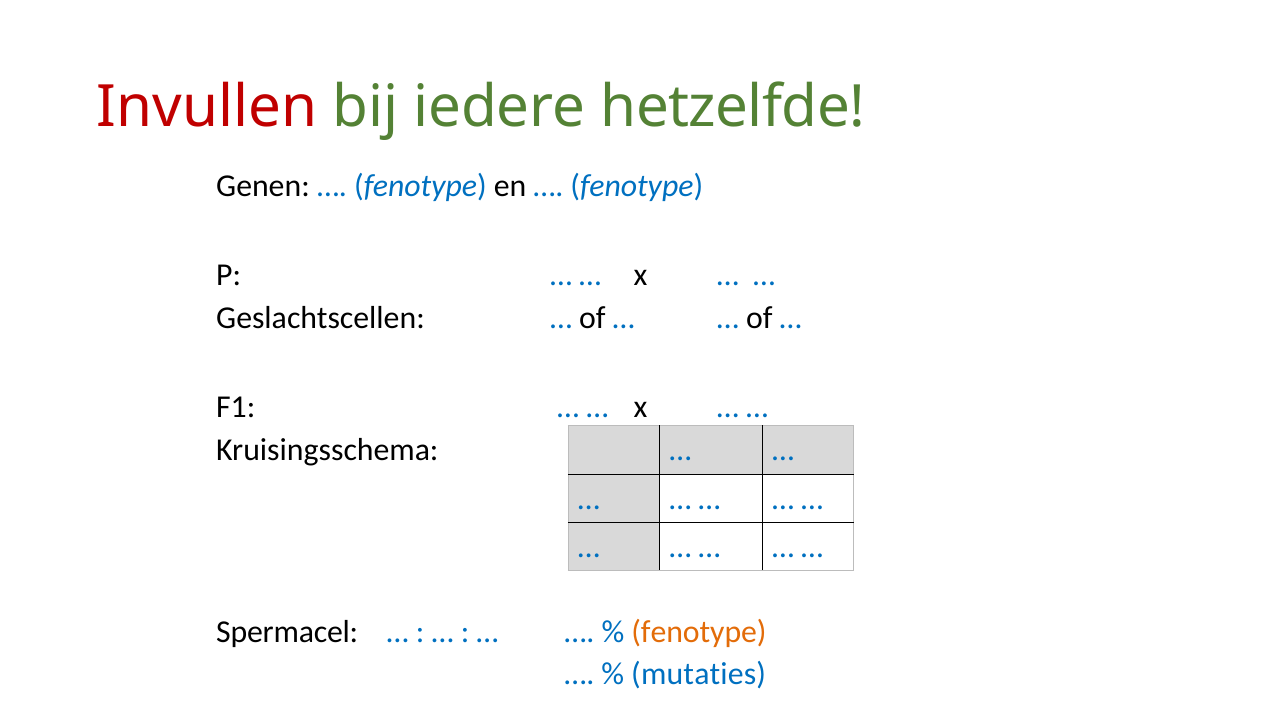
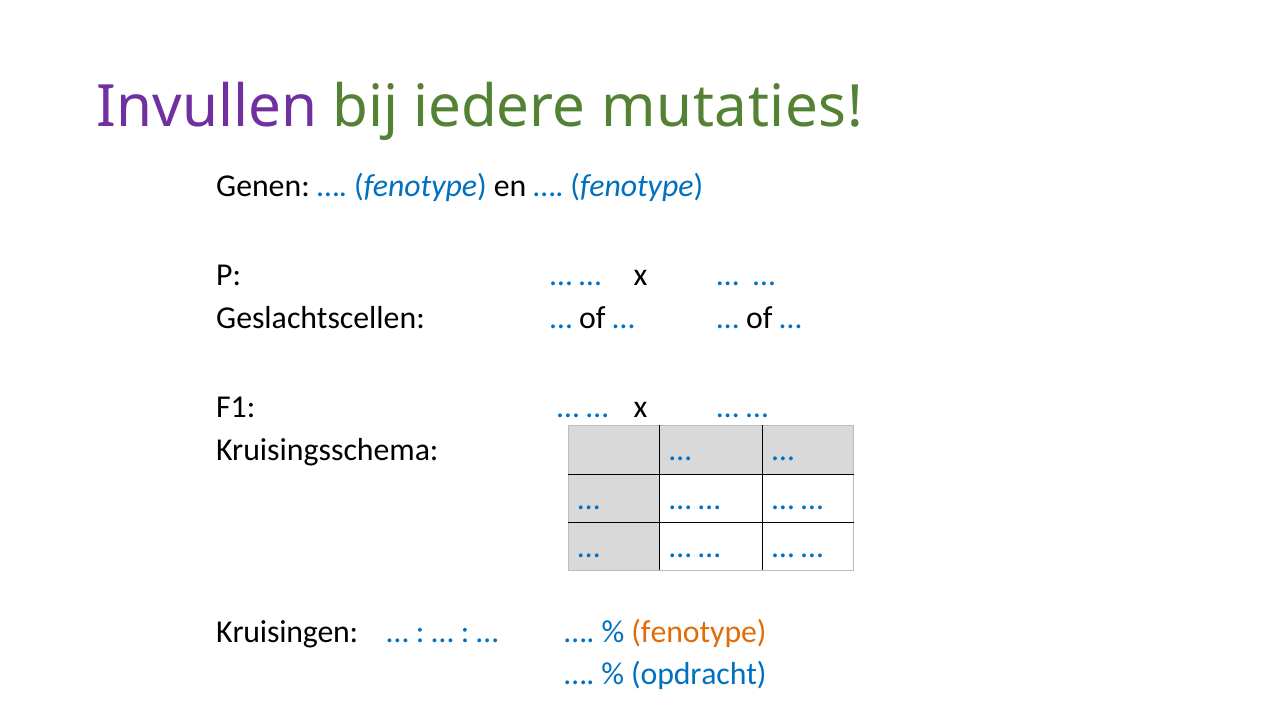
Invullen colour: red -> purple (207, 107)
hetzelfde: hetzelfde -> mutaties (732, 107)
Spermacel: Spermacel -> Kruisingen (287, 631)
mutaties: mutaties -> opdracht (699, 674)
